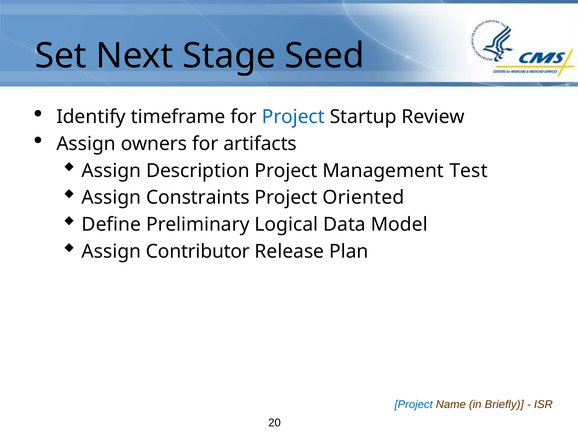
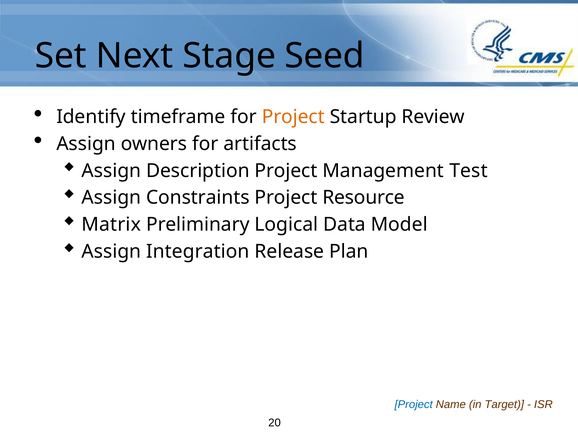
Project colour: blue -> orange (293, 117)
Oriented: Oriented -> Resource (364, 198)
Define: Define -> Matrix (111, 225)
Contributor: Contributor -> Integration (198, 252)
Briefly: Briefly -> Target (504, 405)
